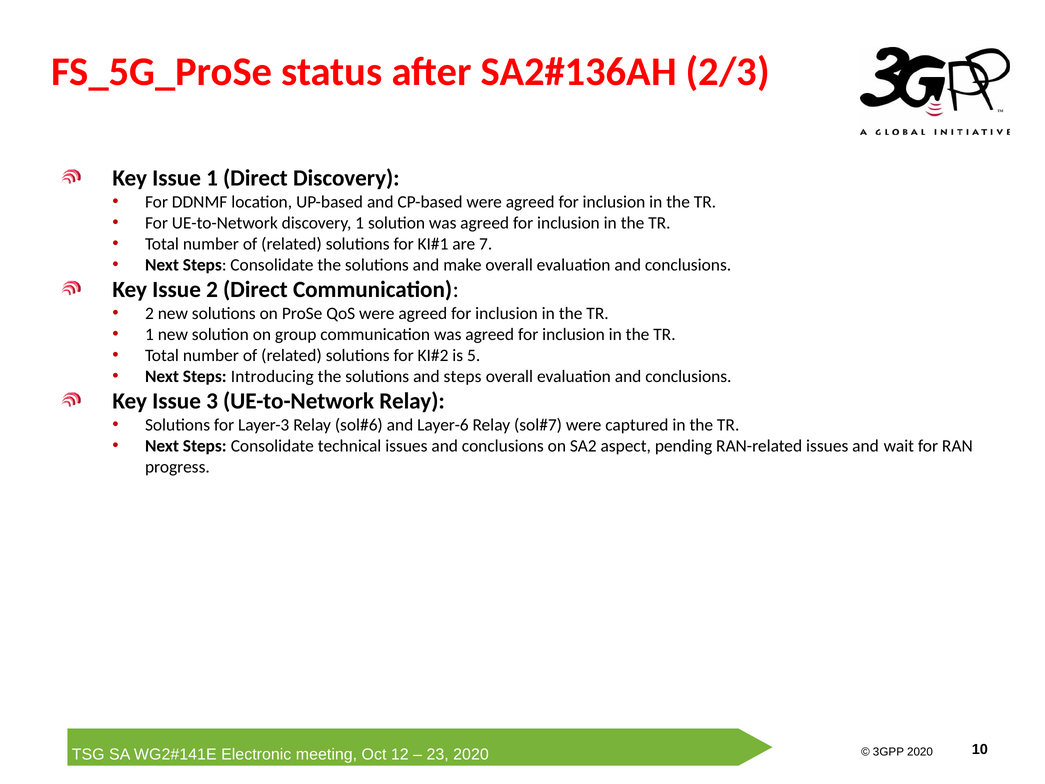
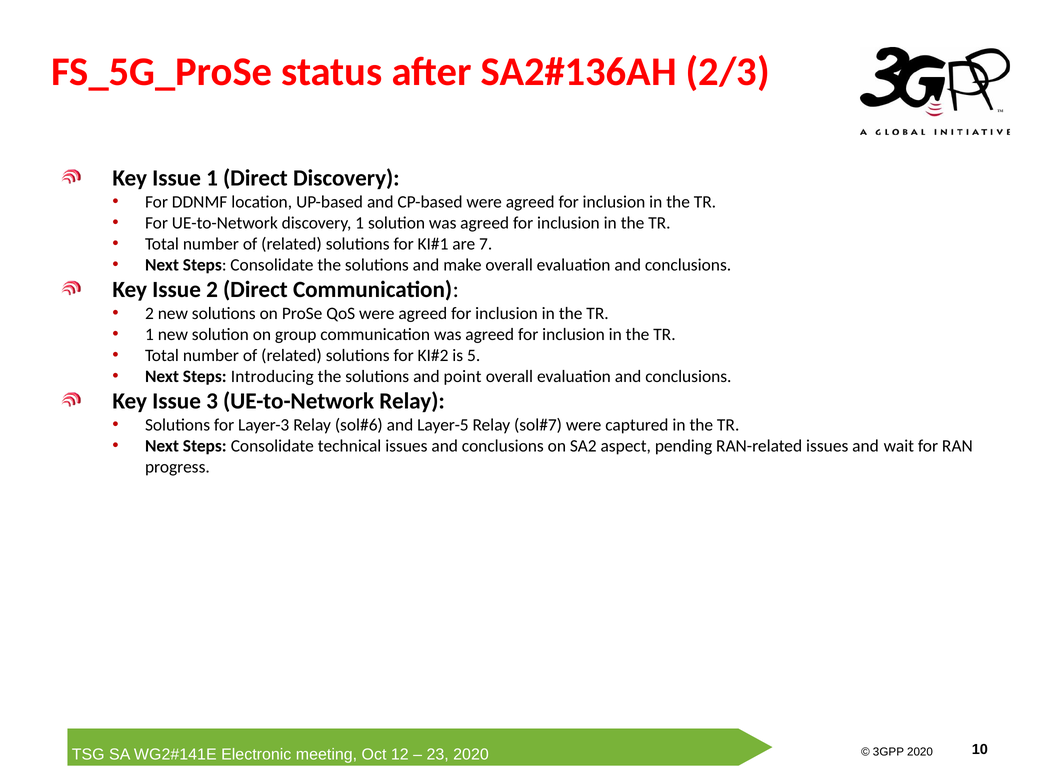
and steps: steps -> point (463, 376)
Layer-6: Layer-6 -> Layer-5 (443, 425)
